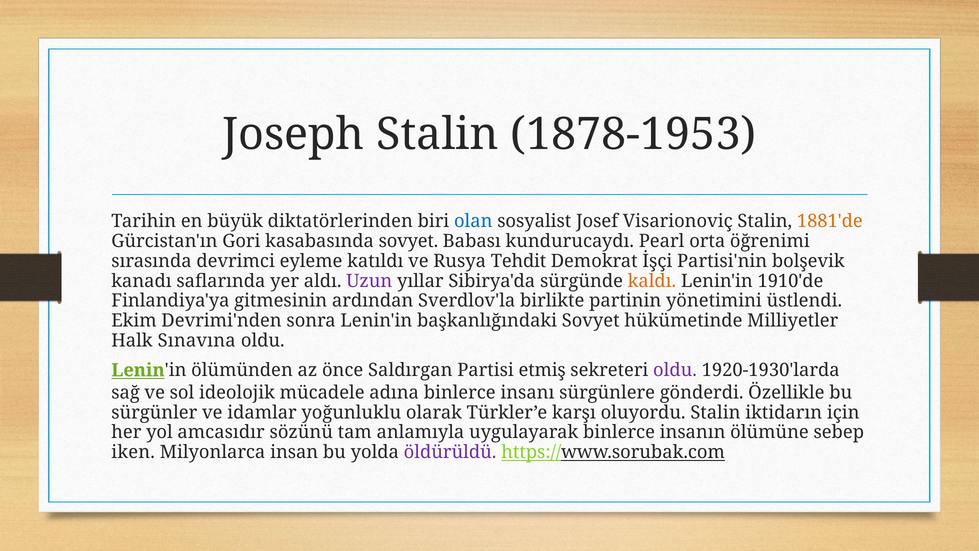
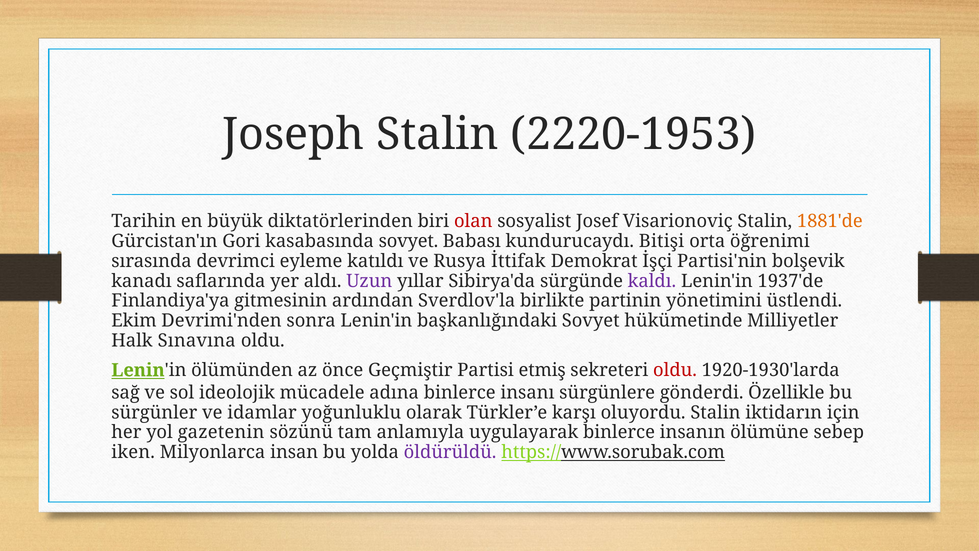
1878-1953: 1878-1953 -> 2220-1953 (633, 134)
olan colour: blue -> red (473, 221)
Pearl: Pearl -> Bitişi (662, 241)
Tehdit: Tehdit -> İttifak (518, 261)
kaldı colour: orange -> purple (652, 281)
1910'de: 1910'de -> 1937'de (790, 281)
Saldırgan: Saldırgan -> Geçmiştir (410, 370)
oldu colour: purple -> red (675, 370)
amcasıdır: amcasıdır -> gazetenin (221, 432)
